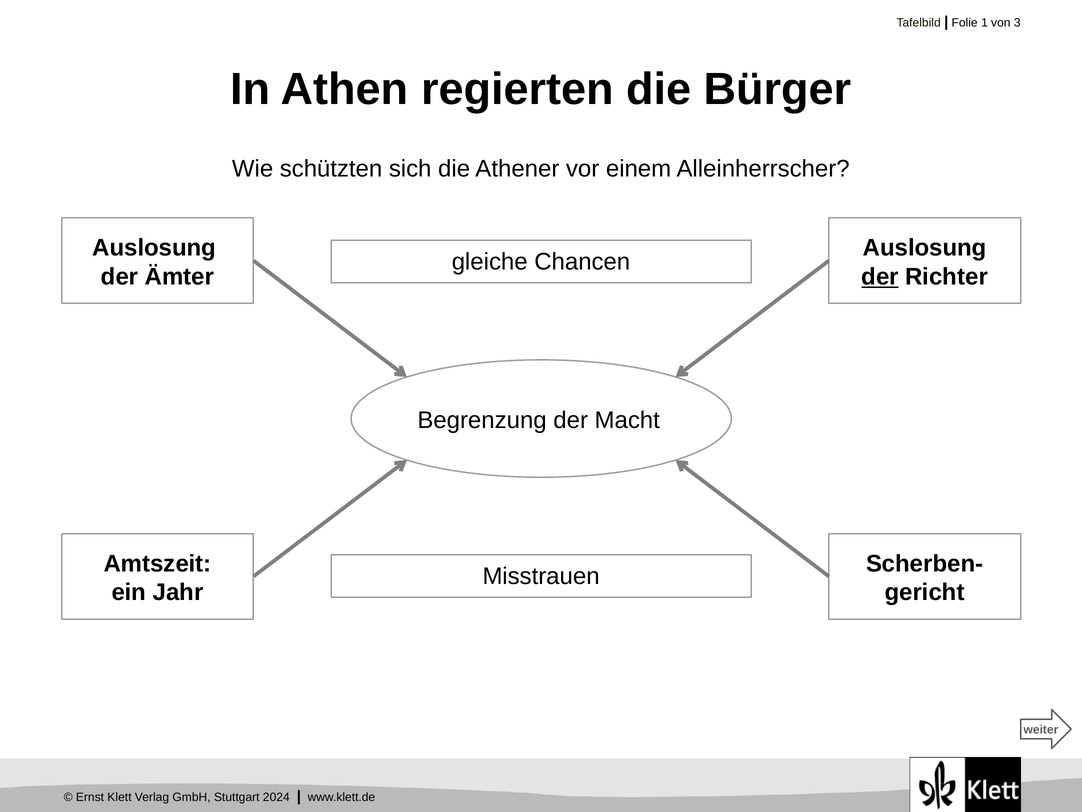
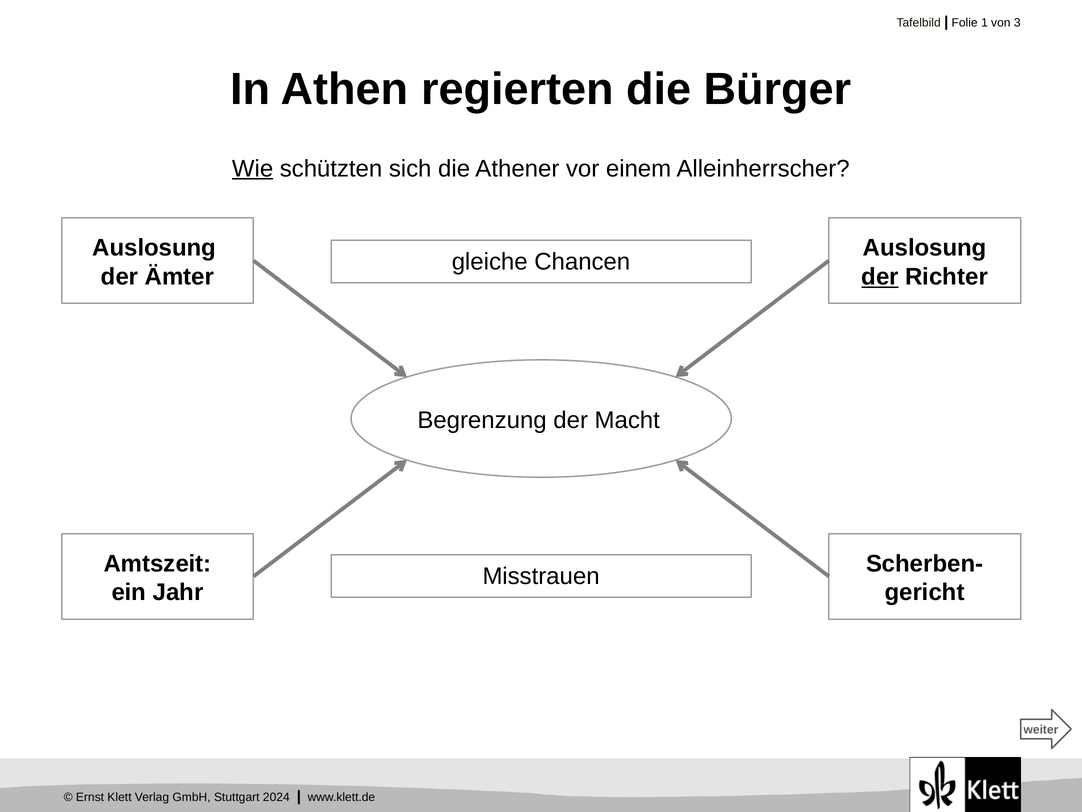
Wie underline: none -> present (253, 168)
